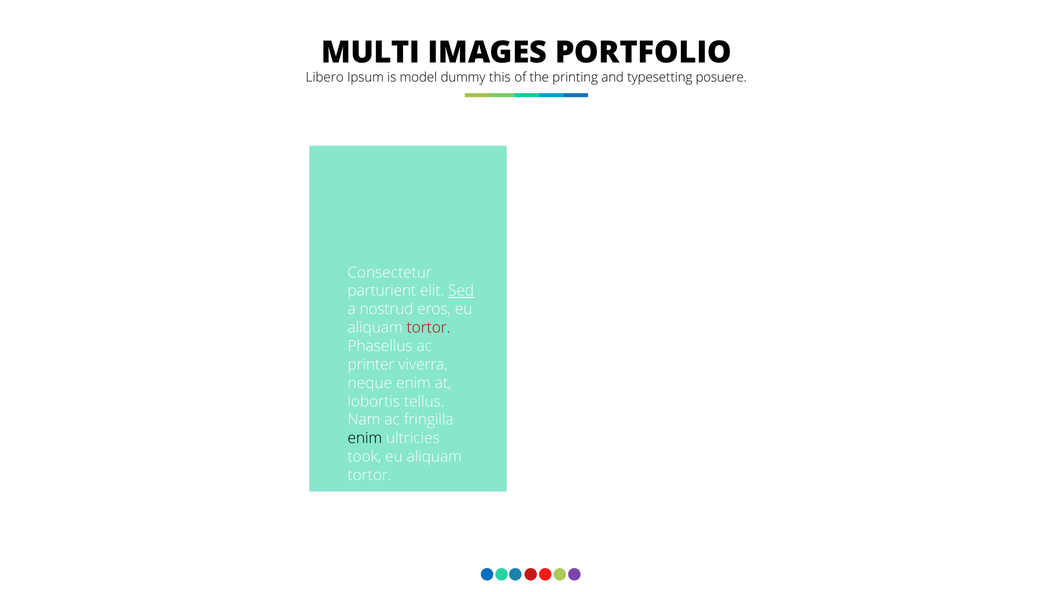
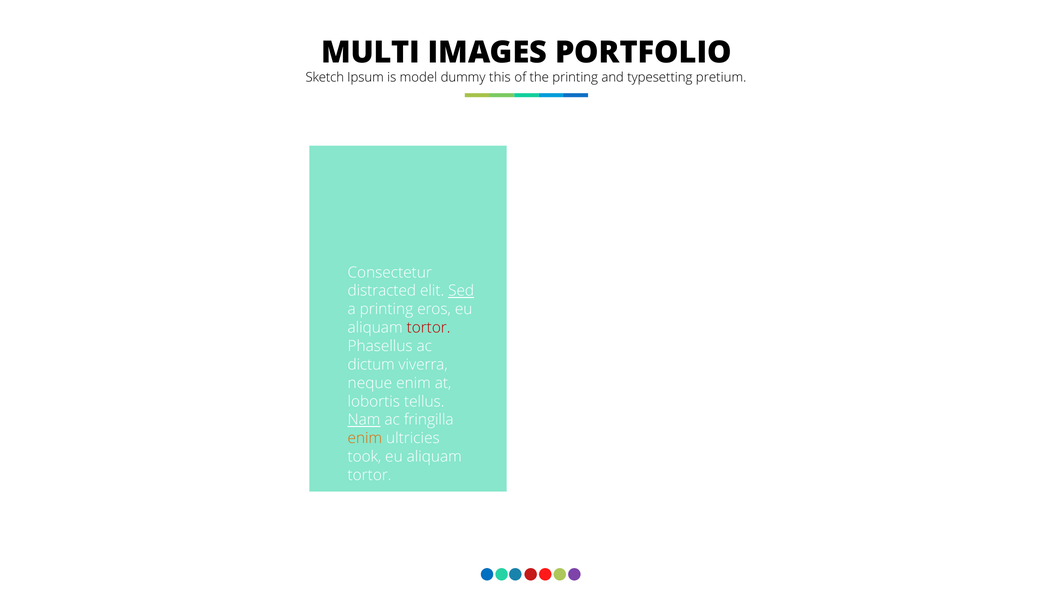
Libero: Libero -> Sketch (325, 77)
posuere: posuere -> pretium (721, 77)
parturient: parturient -> distracted (382, 291)
a nostrud: nostrud -> printing (386, 309)
printer: printer -> dictum (371, 365)
Nam underline: none -> present (364, 420)
enim colour: black -> orange (365, 439)
